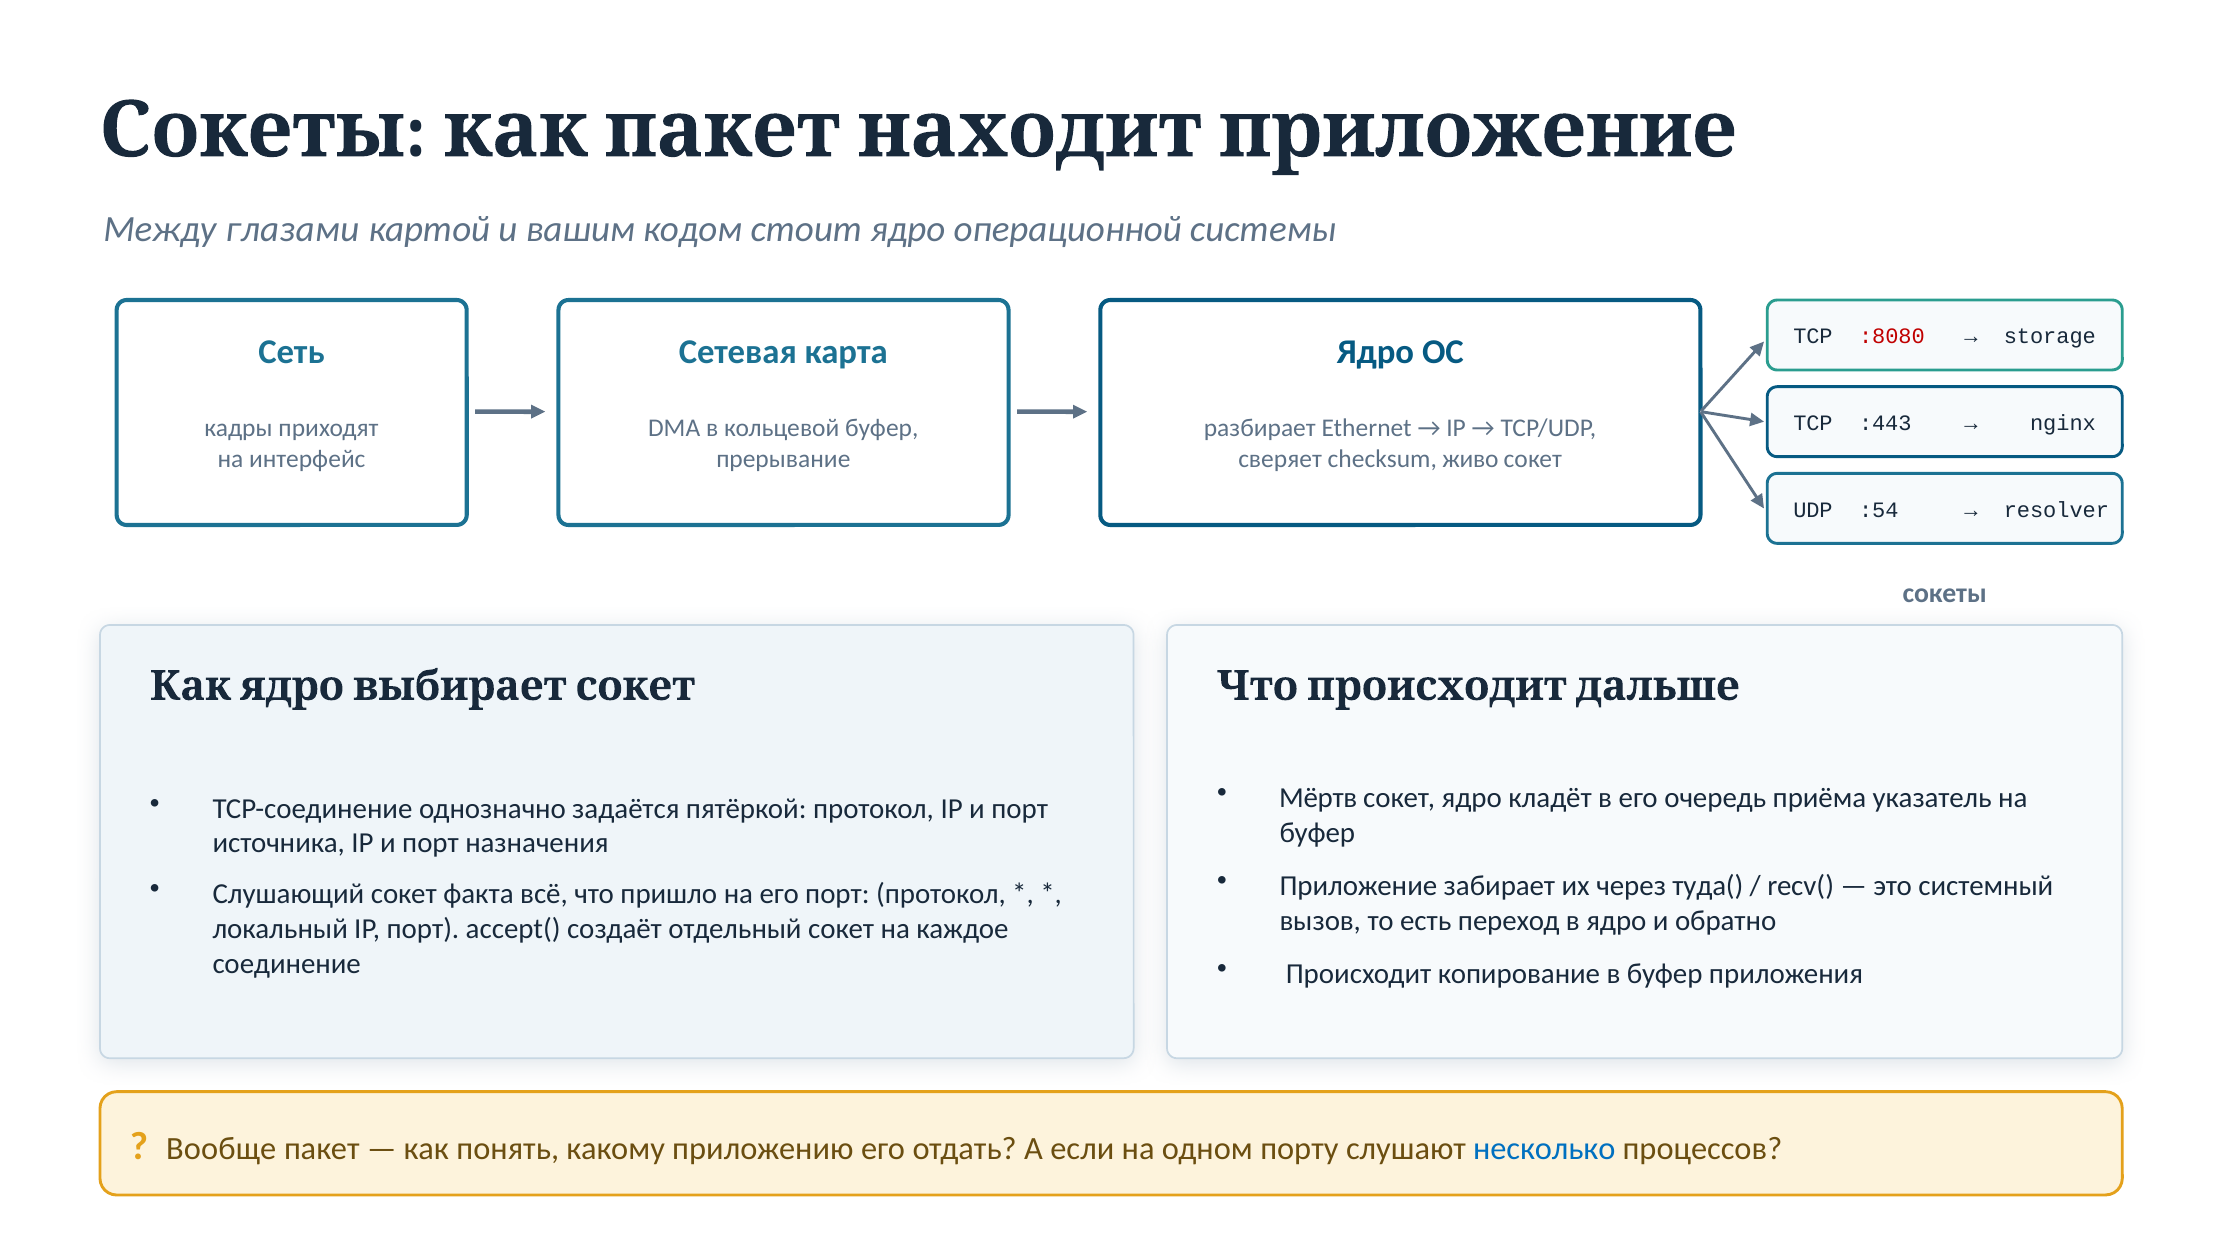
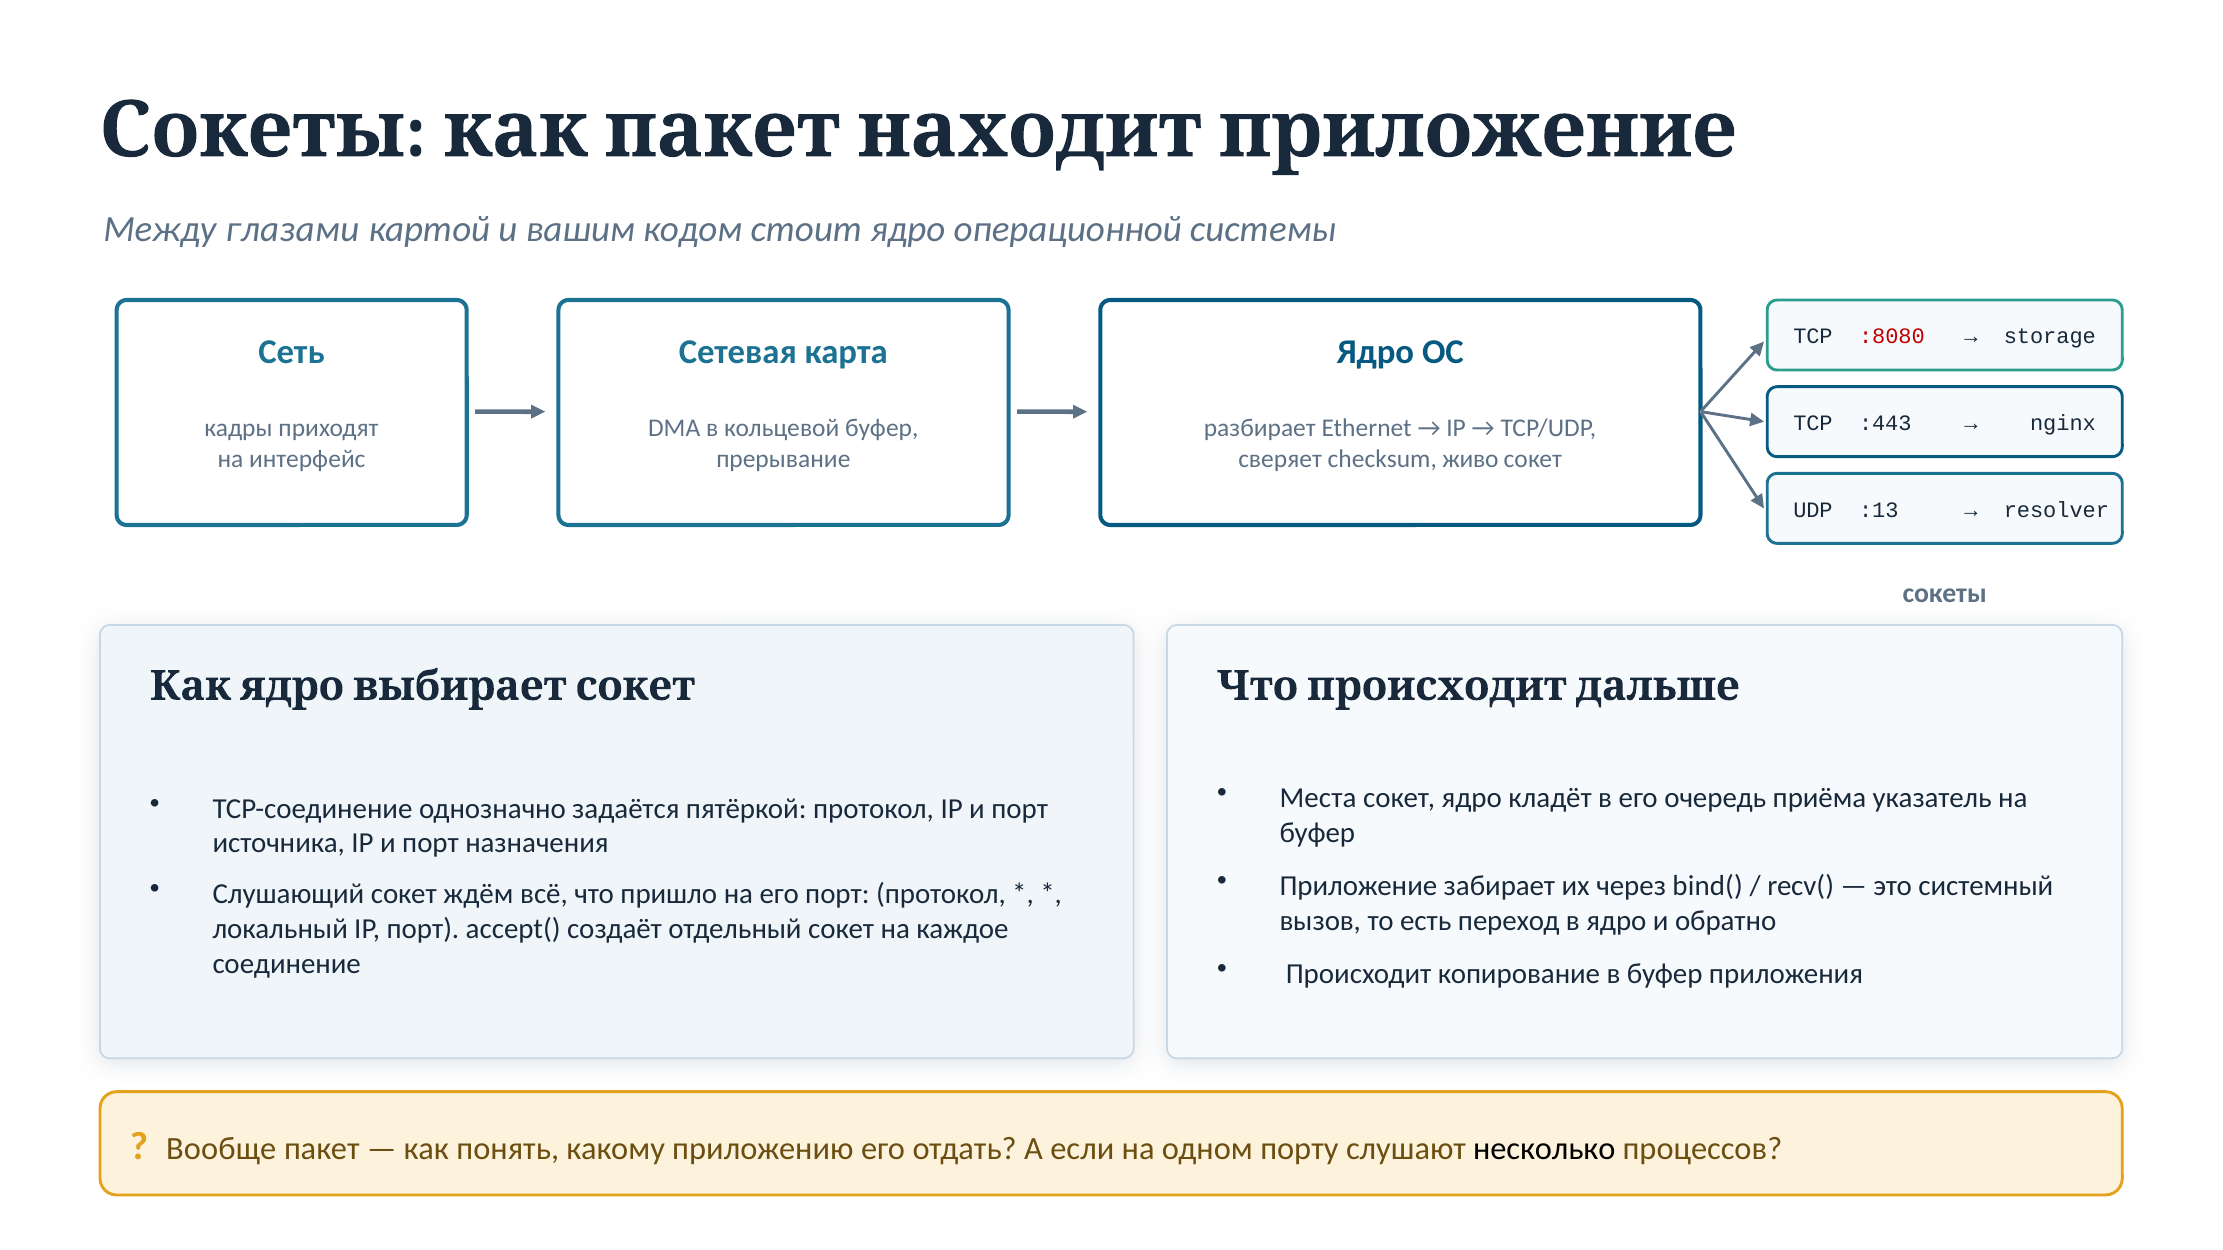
:54: :54 -> :13 (1879, 510)
Мёртв: Мёртв -> Места (1318, 799)
туда(: туда( -> bind( (1708, 886)
факта: факта -> ждём (478, 895)
несколько colour: blue -> black (1544, 1149)
